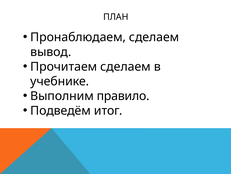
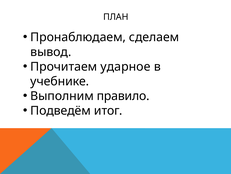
Прочитаем сделаем: сделаем -> ударное (125, 66)
